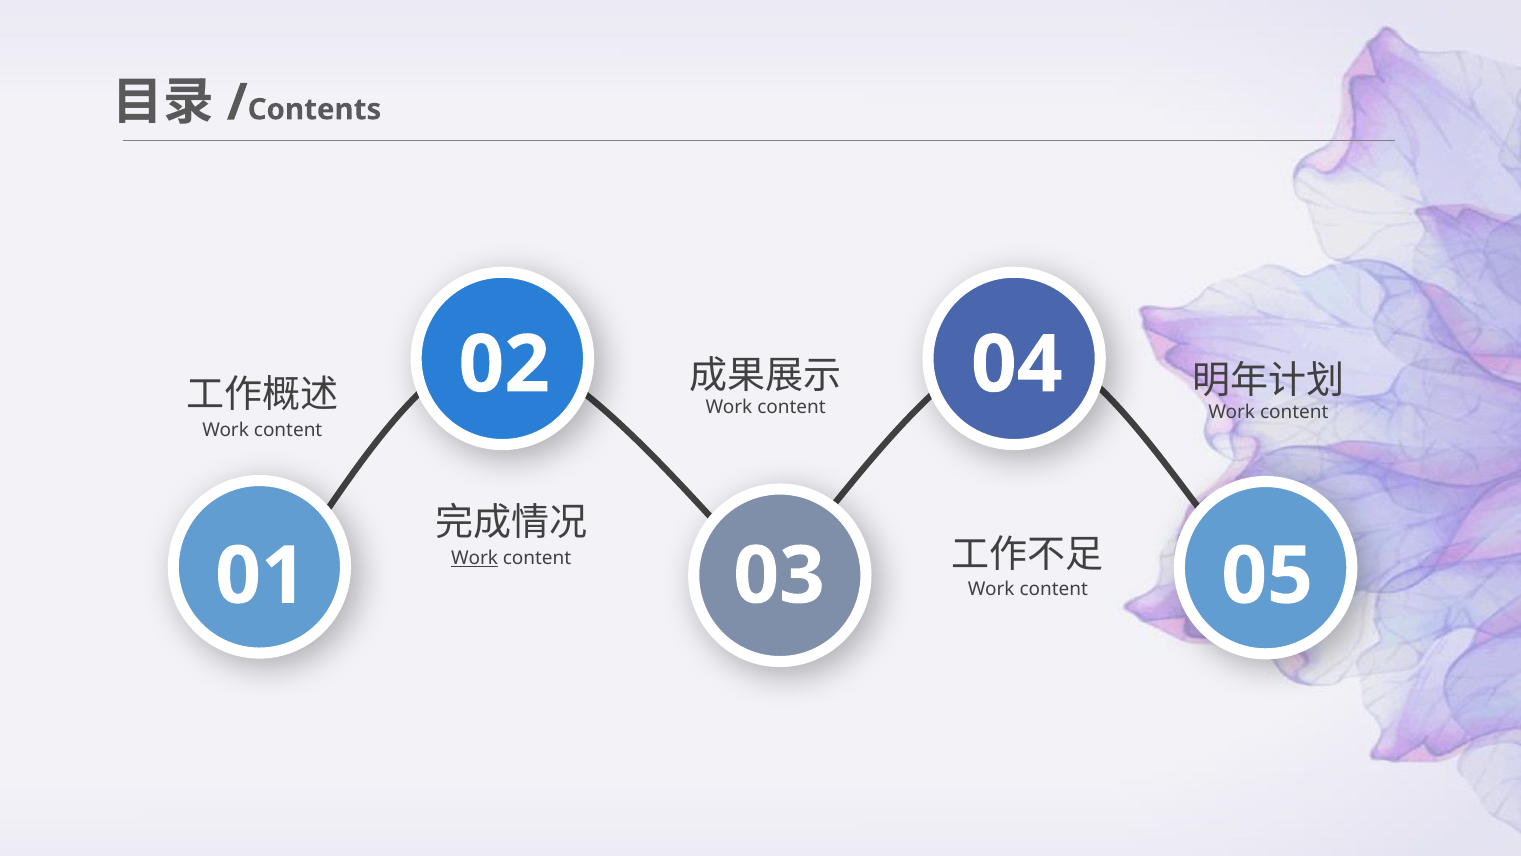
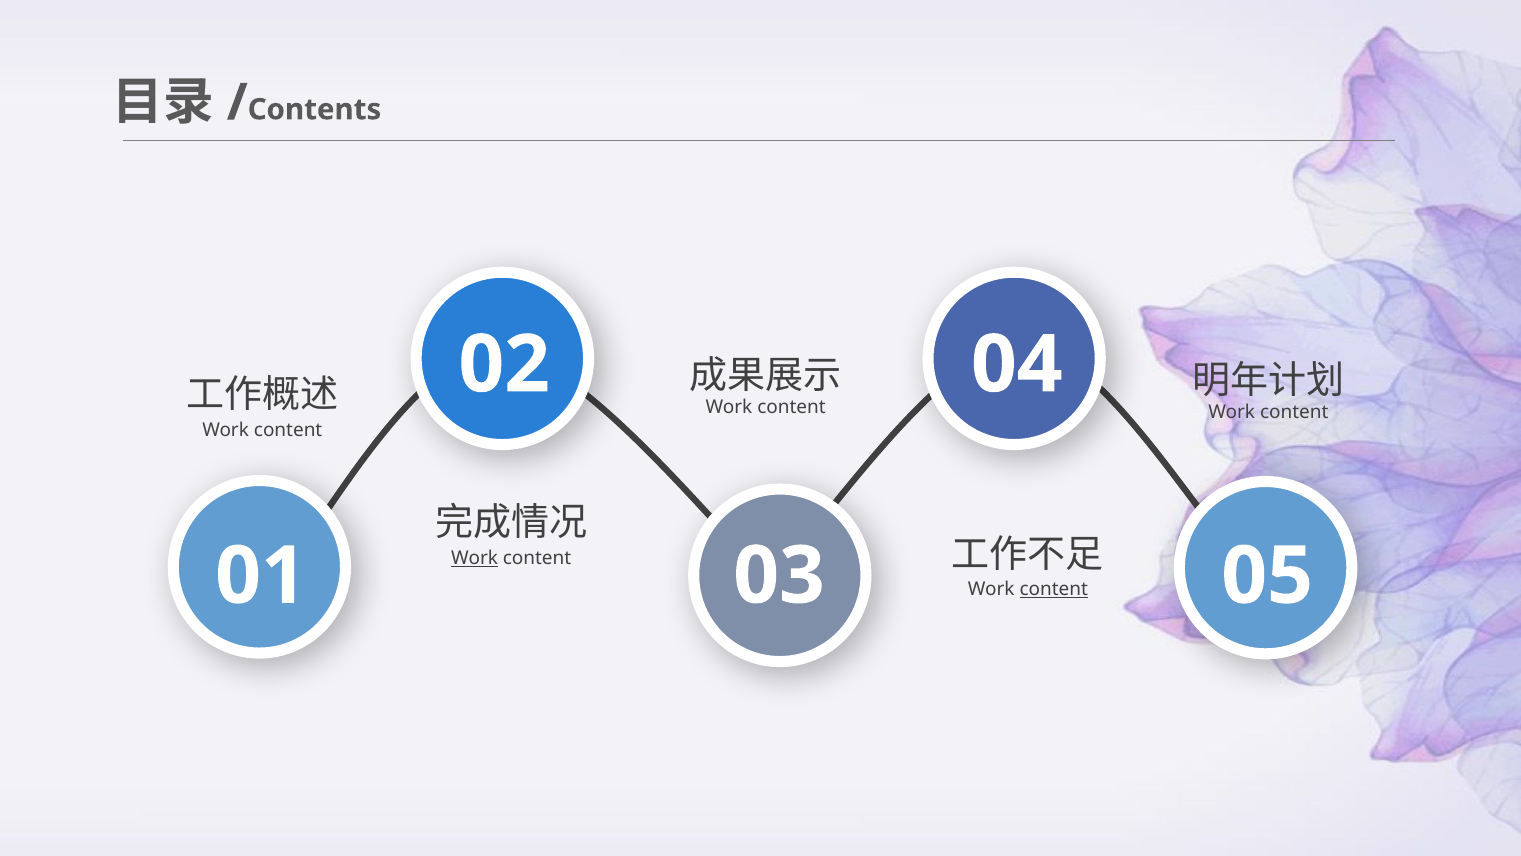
content underline: none -> present (1054, 589)
